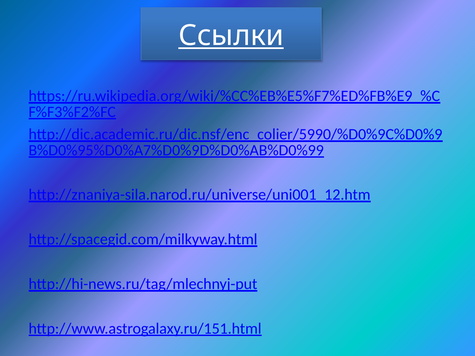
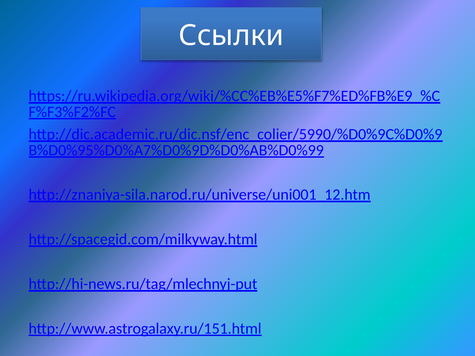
Ссылки underline: present -> none (231, 36)
